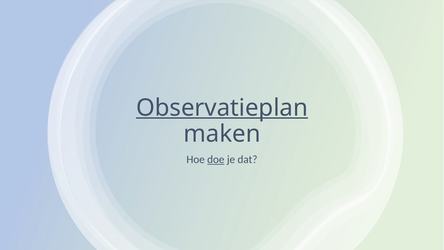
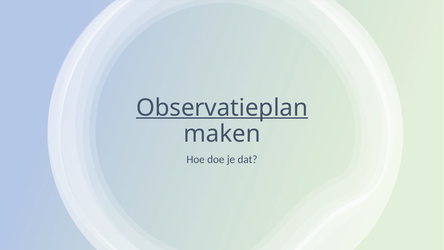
doe underline: present -> none (216, 159)
